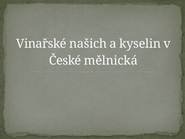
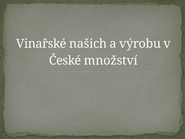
kyselin: kyselin -> výrobu (140, 44)
mělnická: mělnická -> množství (111, 60)
